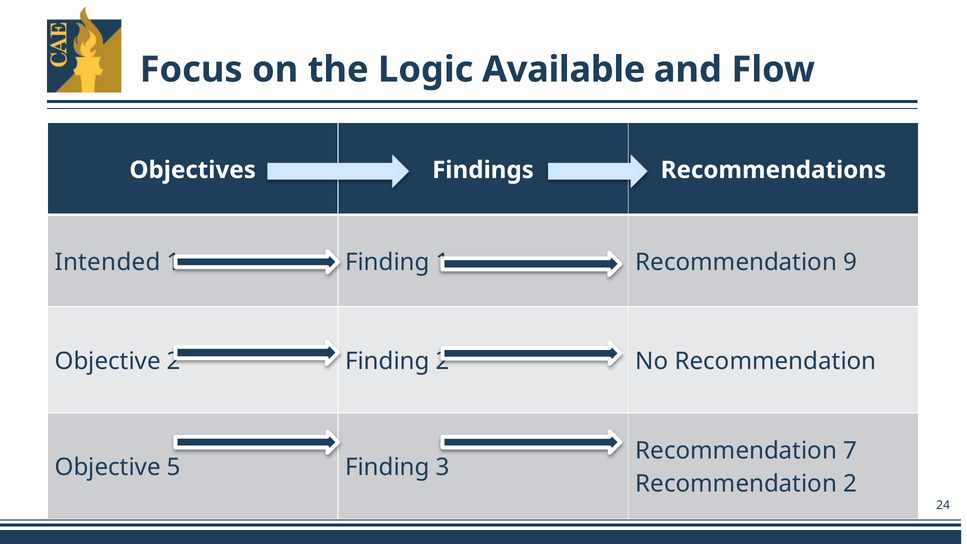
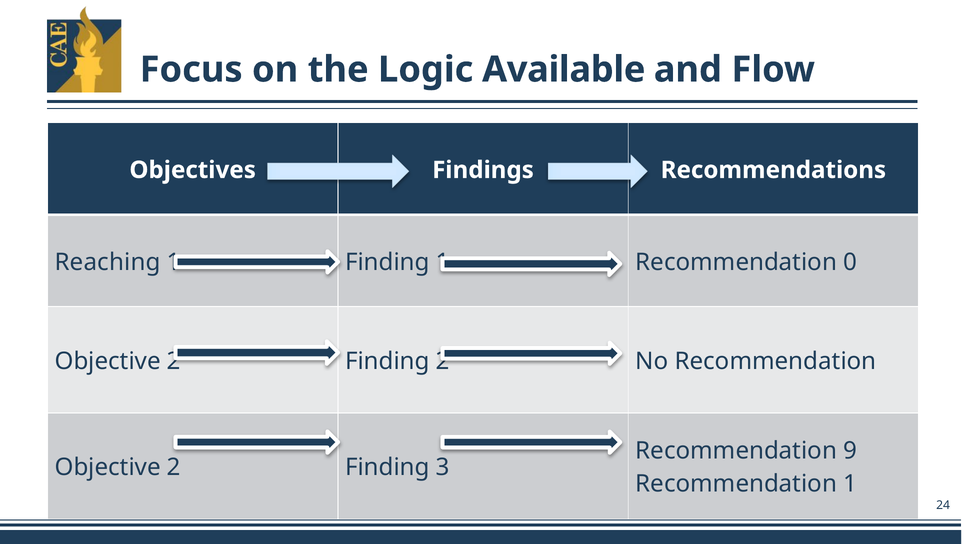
Intended: Intended -> Reaching (108, 262)
9: 9 -> 0 (850, 262)
7: 7 -> 9 (850, 451)
5: 5 -> 2 (174, 467)
Recommendation 2: 2 -> 1 (850, 484)
